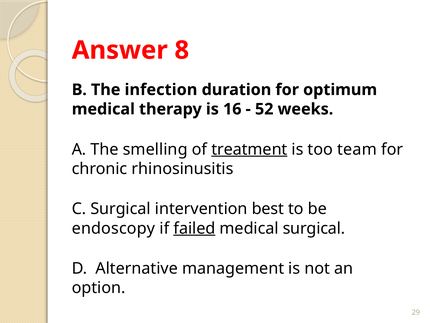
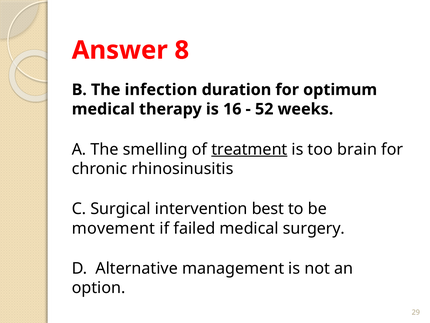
team: team -> brain (357, 149)
endoscopy: endoscopy -> movement (113, 228)
failed underline: present -> none (194, 228)
medical surgical: surgical -> surgery (314, 228)
